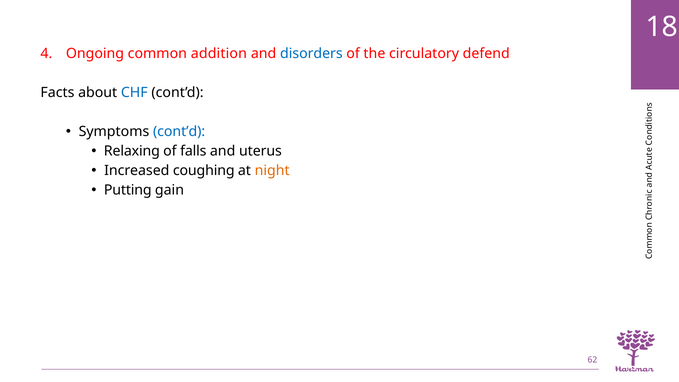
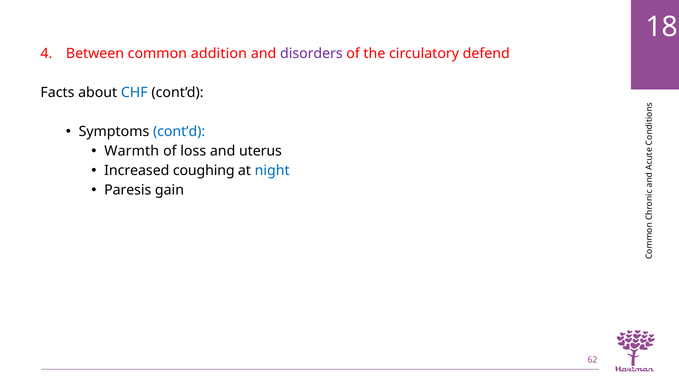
Ongoing: Ongoing -> Between (95, 54)
disorders colour: blue -> purple (311, 54)
Relaxing: Relaxing -> Warmth (132, 151)
falls: falls -> loss (193, 151)
night colour: orange -> blue (272, 171)
Putting: Putting -> Paresis (128, 190)
